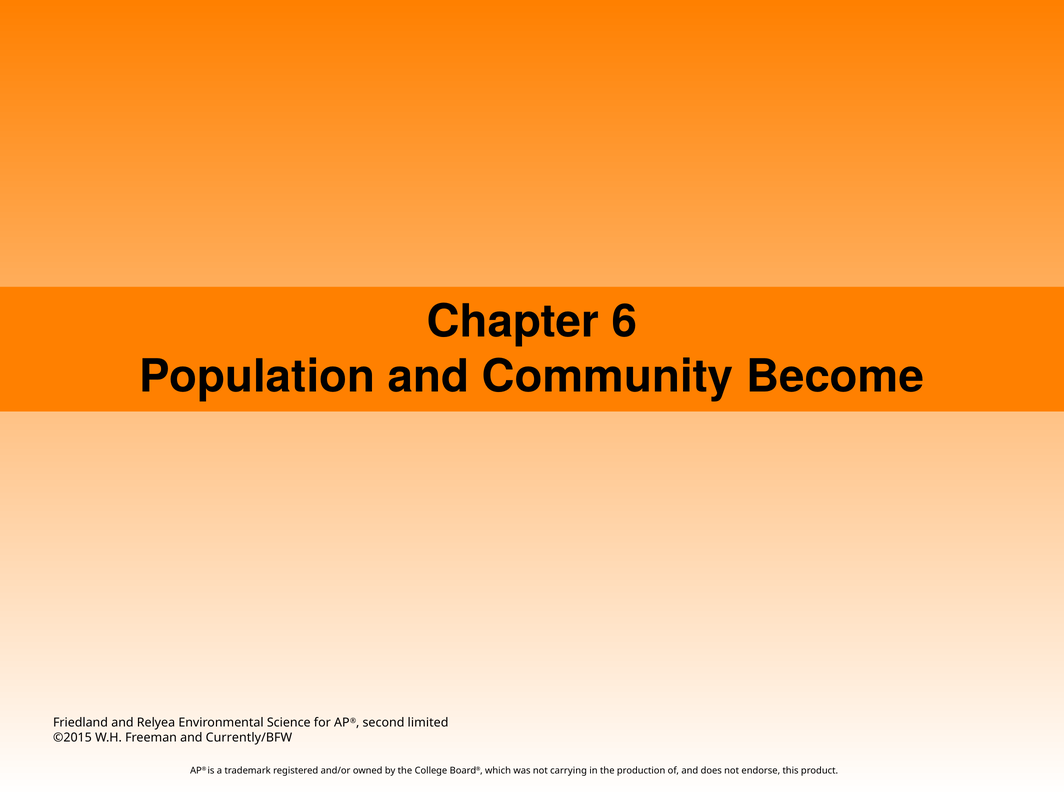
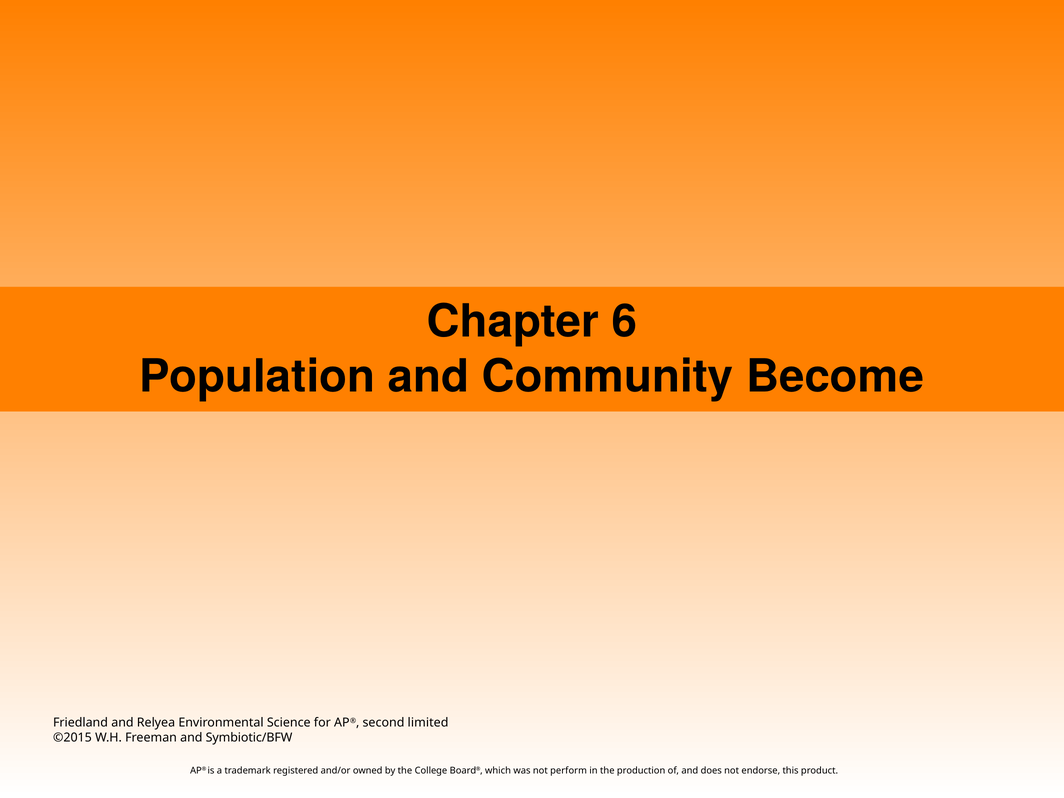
Currently/BFW: Currently/BFW -> Symbiotic/BFW (249, 738)
carrying: carrying -> perform (569, 771)
